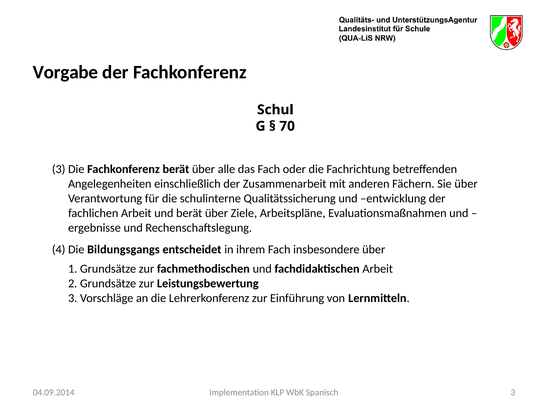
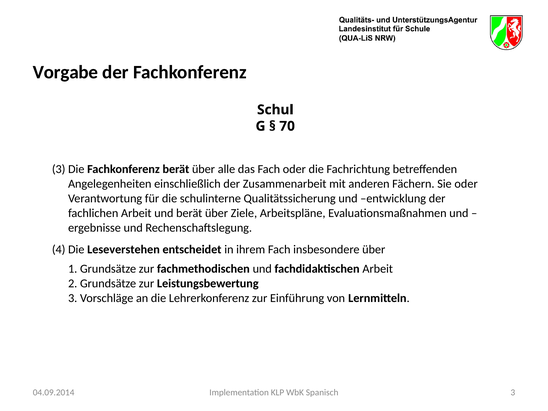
Sie über: über -> oder (466, 184)
Bildungsgangs: Bildungsgangs -> Leseverstehen (123, 250)
